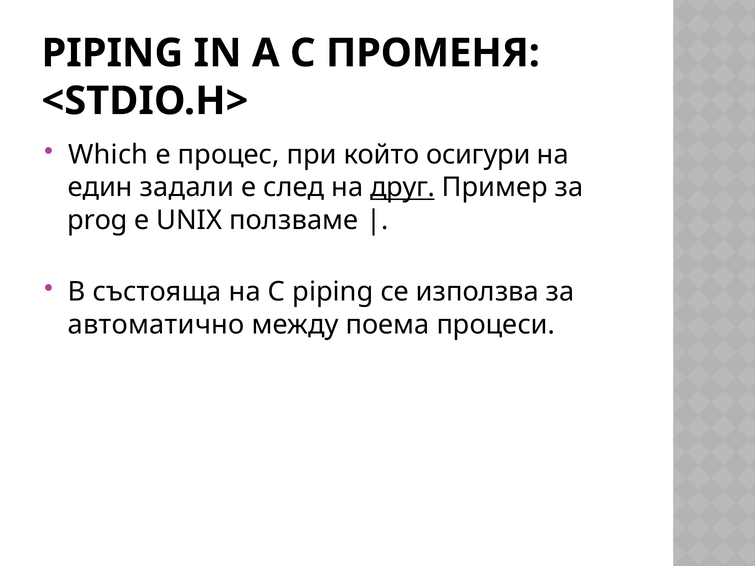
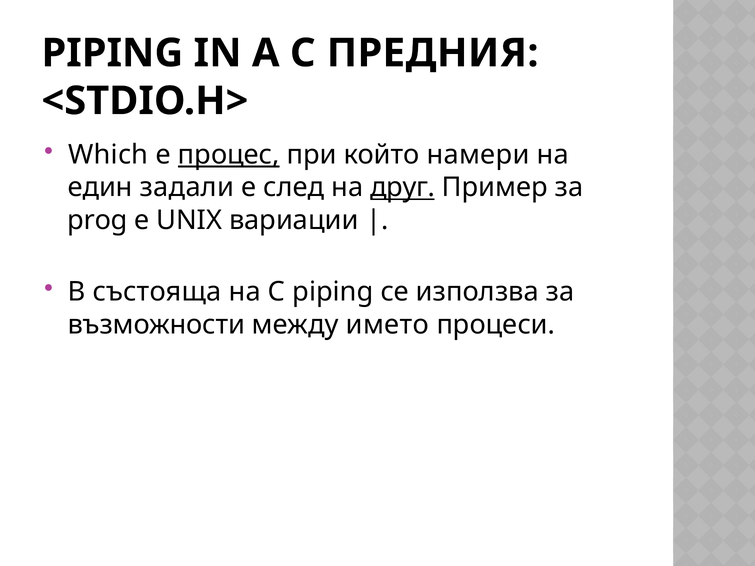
ПРОМЕНЯ: ПРОМЕНЯ -> ПРЕДНИЯ (433, 53)
процес underline: none -> present (229, 155)
осигури: осигури -> намери (478, 155)
ползваме: ползваме -> вариации (294, 220)
автоматично: автоматично -> възможности (156, 325)
поема: поема -> името (387, 325)
